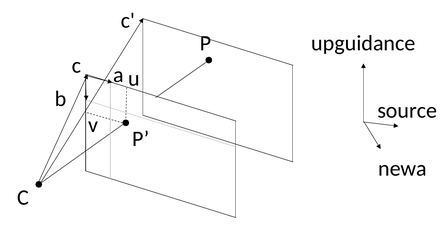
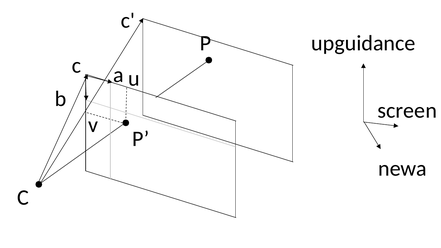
source: source -> screen (407, 111)
